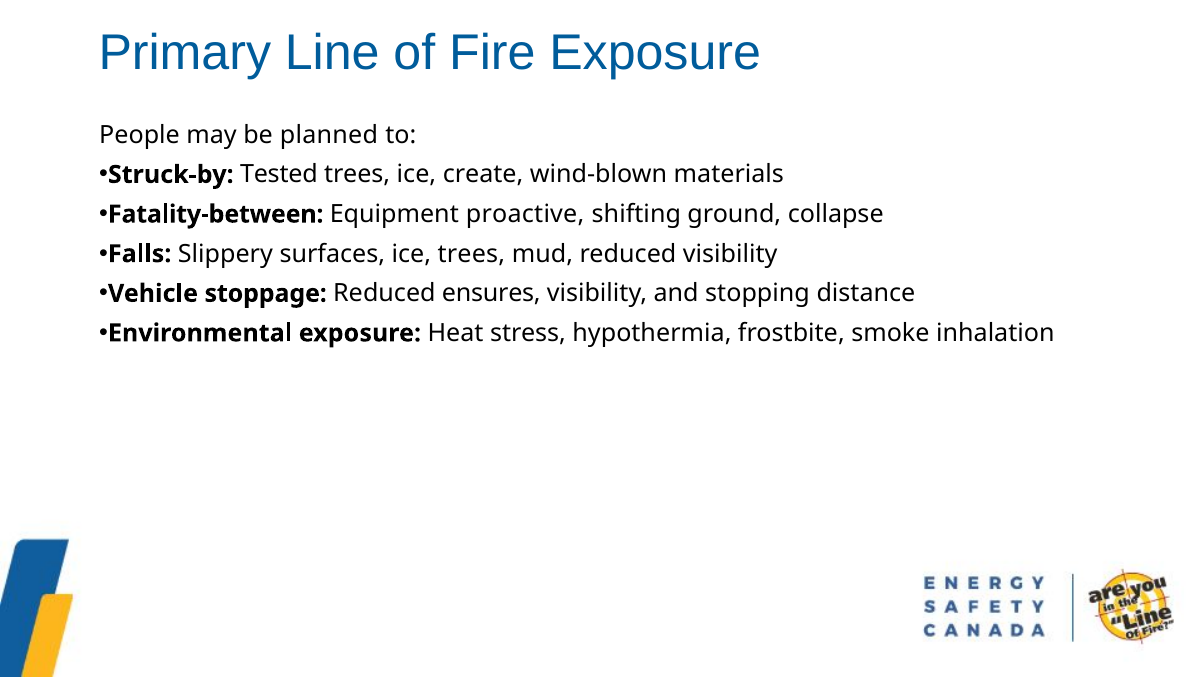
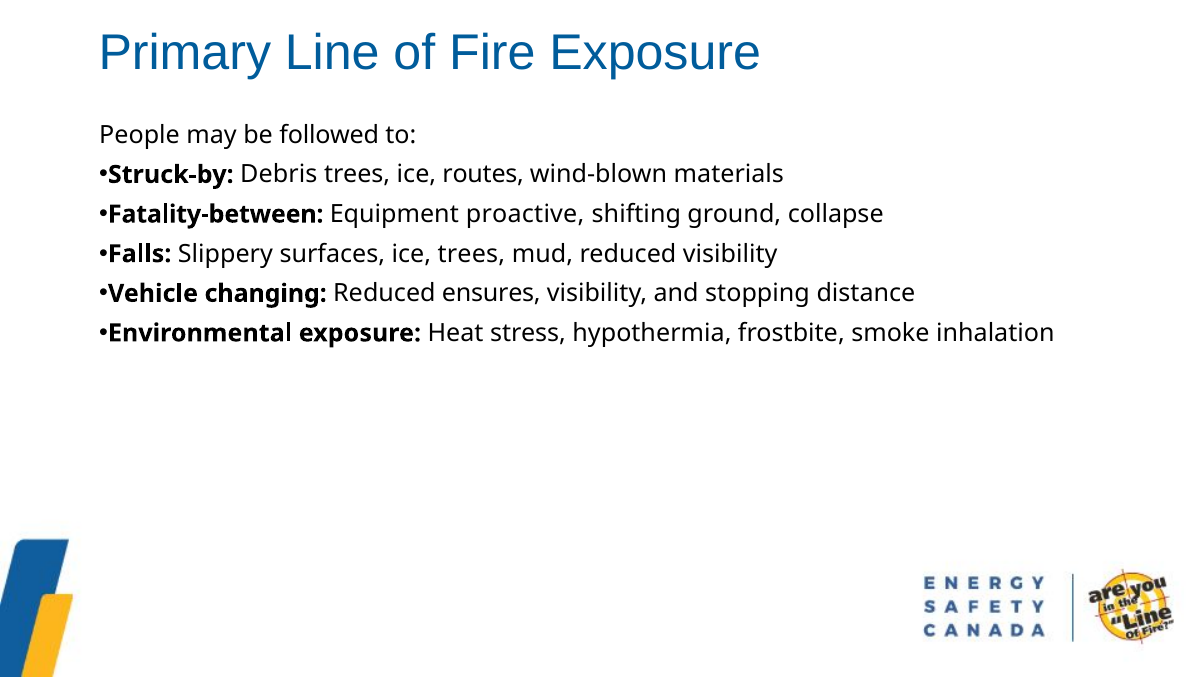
planned: planned -> followed (329, 135)
Tested: Tested -> Debris (279, 175)
create: create -> routes (483, 175)
stoppage: stoppage -> changing (266, 294)
